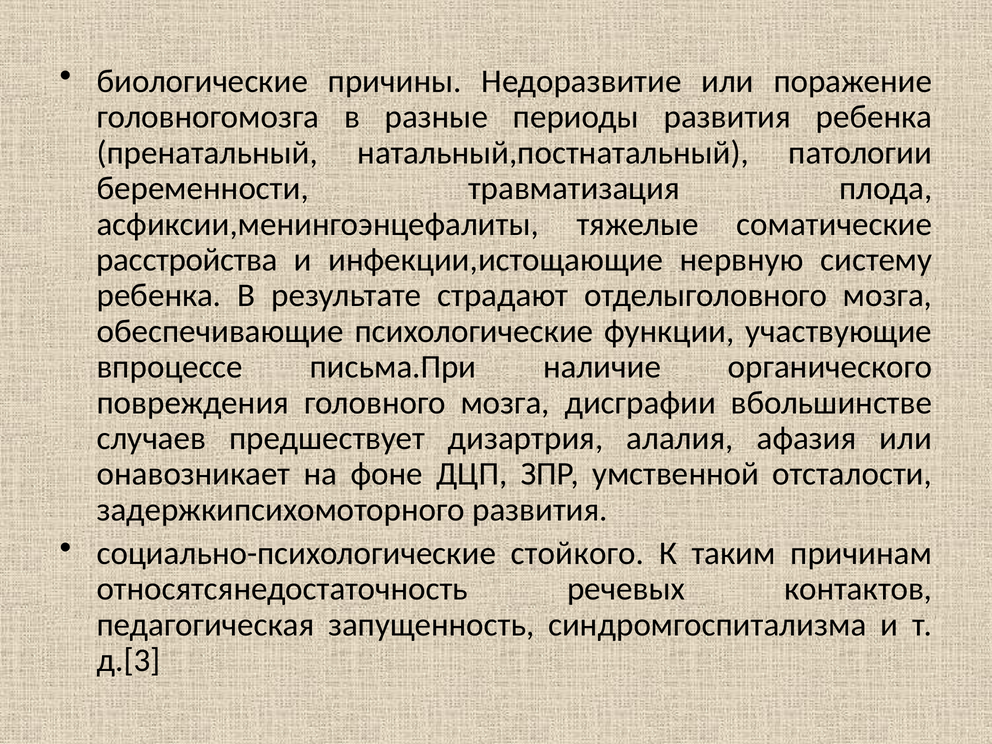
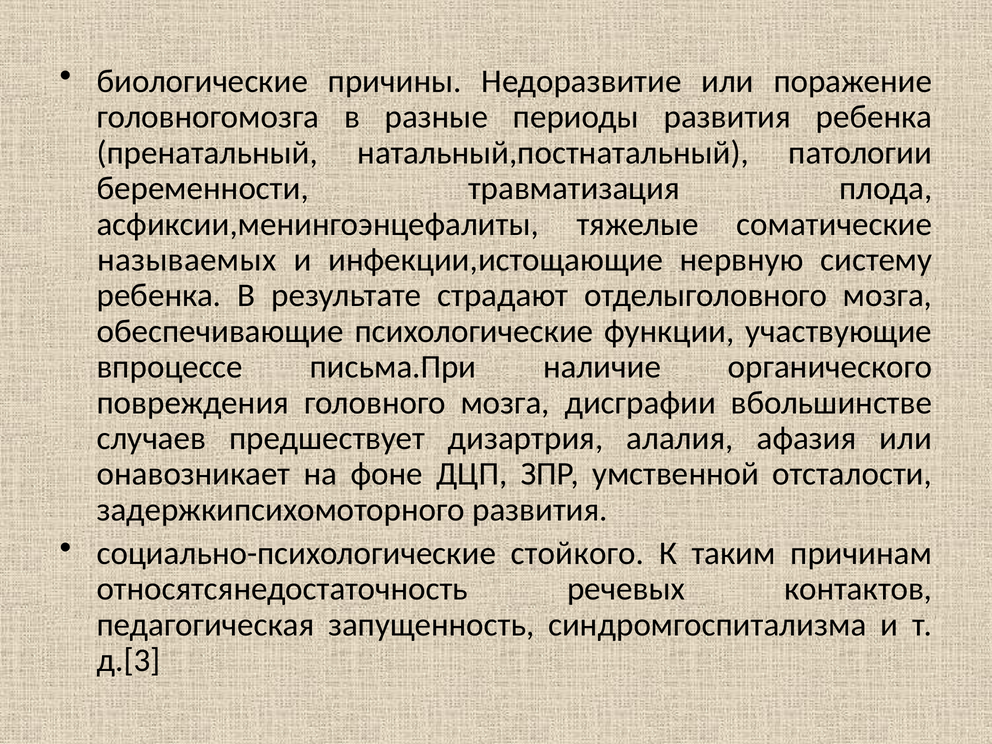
расстройства: расстройства -> называемых (187, 260)
